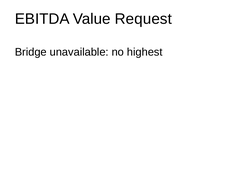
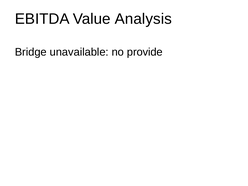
Request: Request -> Analysis (143, 19)
highest: highest -> provide (145, 52)
